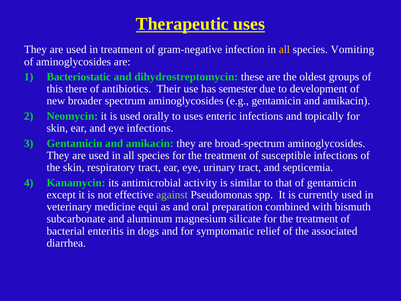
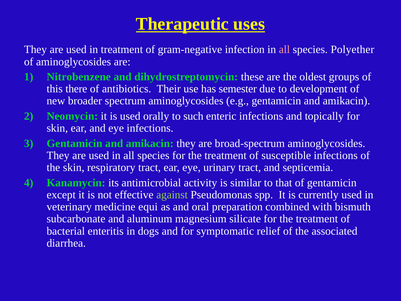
all colour: yellow -> pink (284, 50)
Vomiting: Vomiting -> Polyether (352, 50)
Bacteriostatic: Bacteriostatic -> Nitrobenzene (79, 77)
to uses: uses -> such (193, 116)
